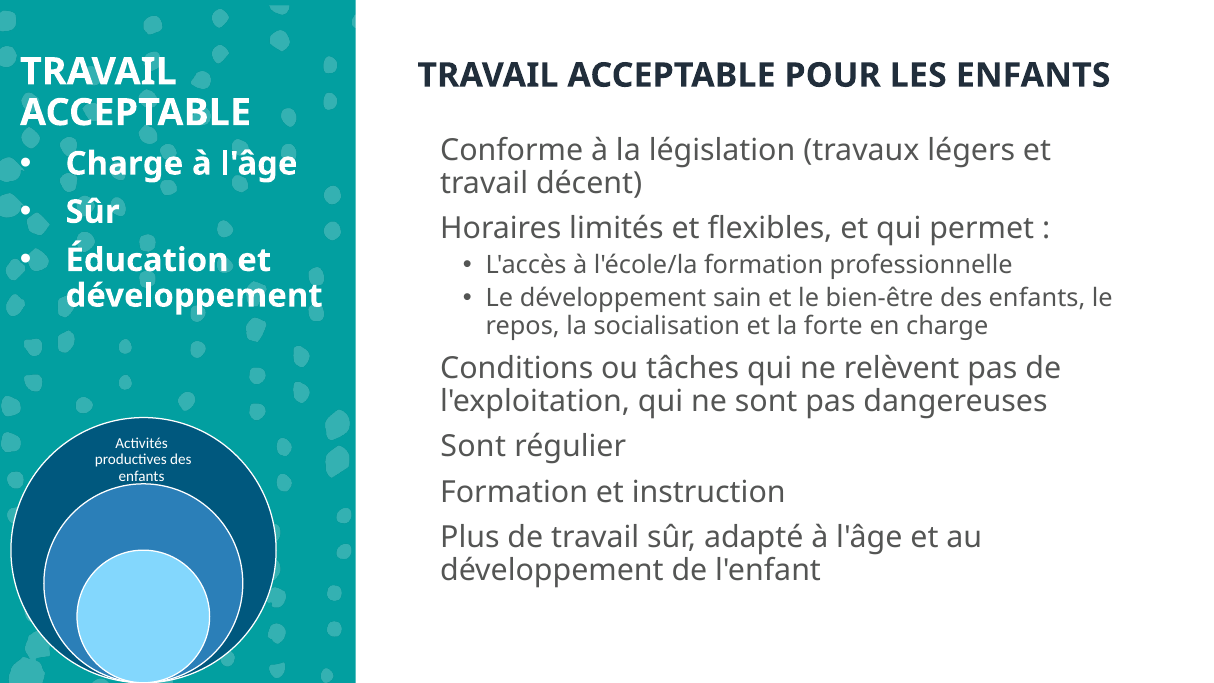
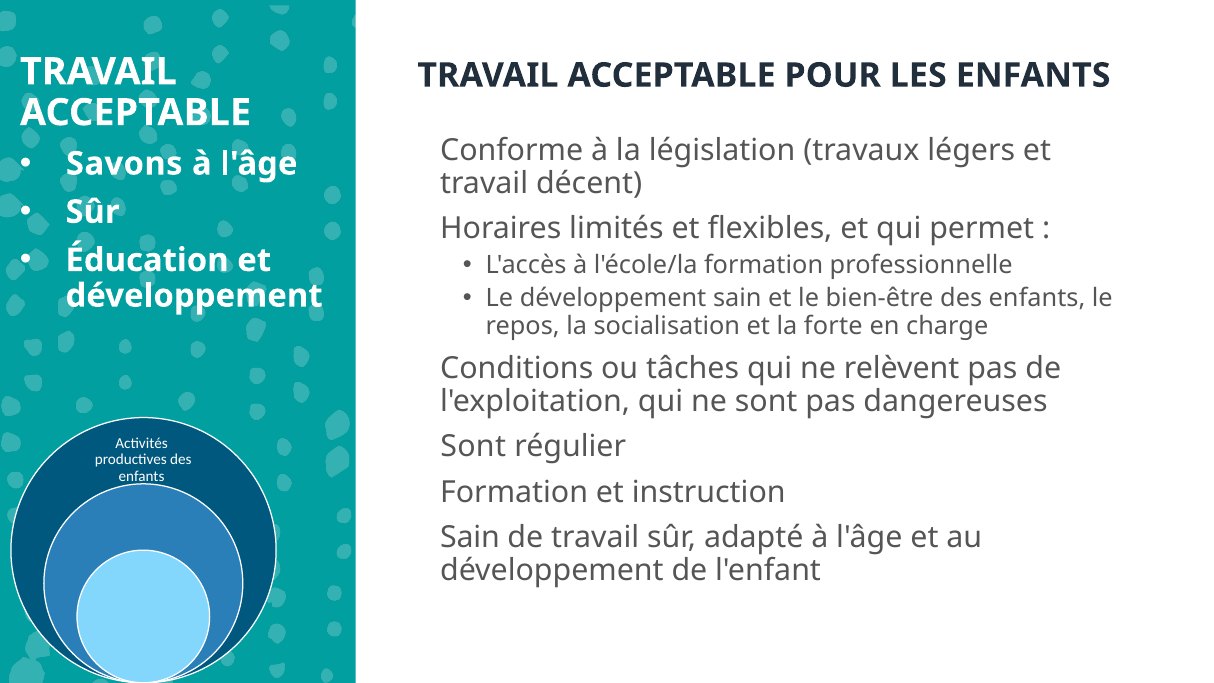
Charge: Charge -> Savons (124, 164)
Plus: Plus -> Sain (470, 538)
